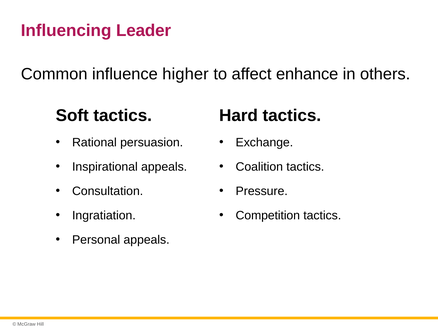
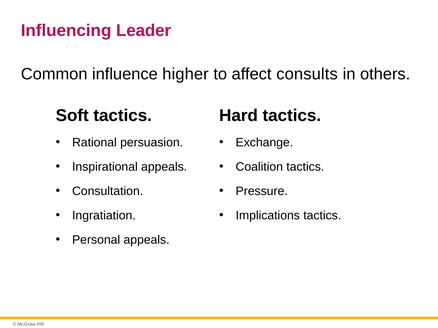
enhance: enhance -> consults (307, 74)
Competition: Competition -> Implications (268, 216)
